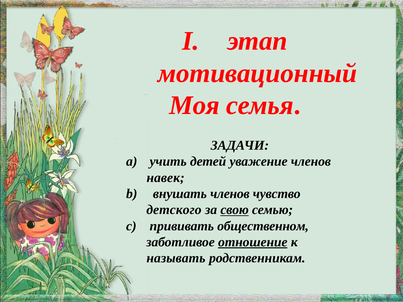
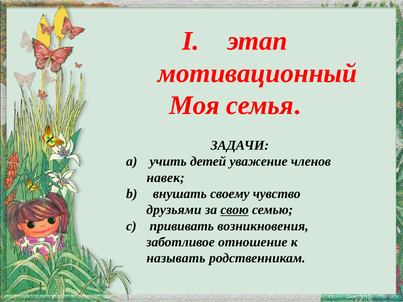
внушать членов: членов -> своему (230, 194)
детского: детского -> друзьями (174, 210)
общественном: общественном -> возникновения (263, 226)
отношение underline: present -> none (253, 242)
